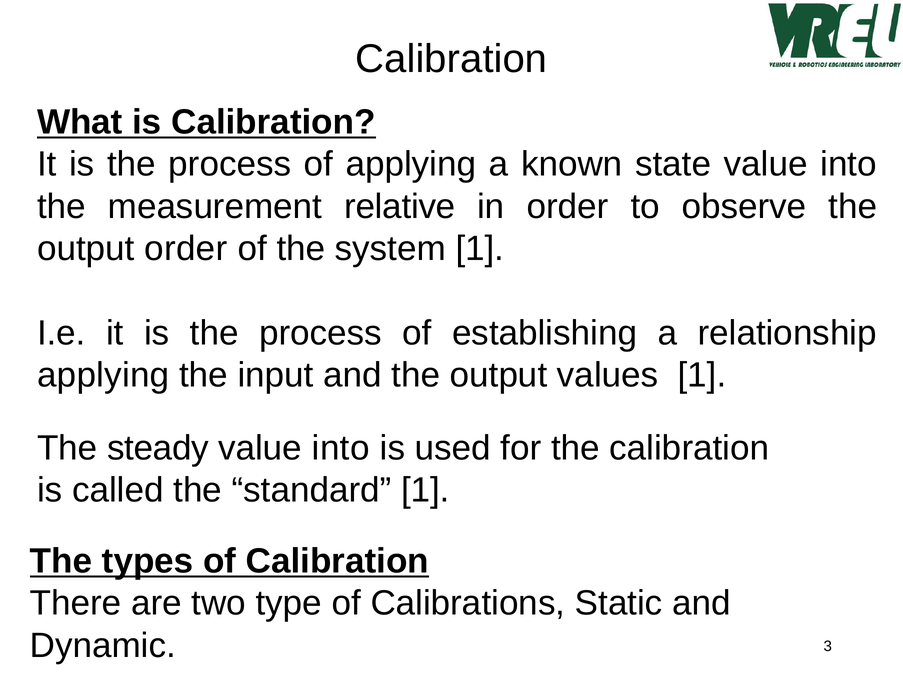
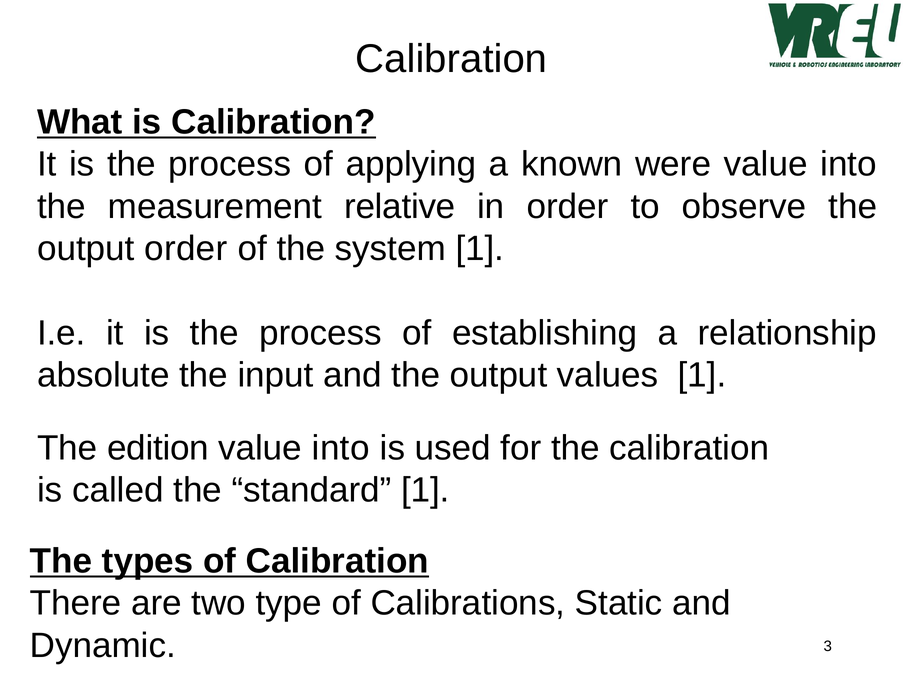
state: state -> were (673, 164)
applying: applying -> absolute (103, 375)
steady: steady -> edition (158, 448)
